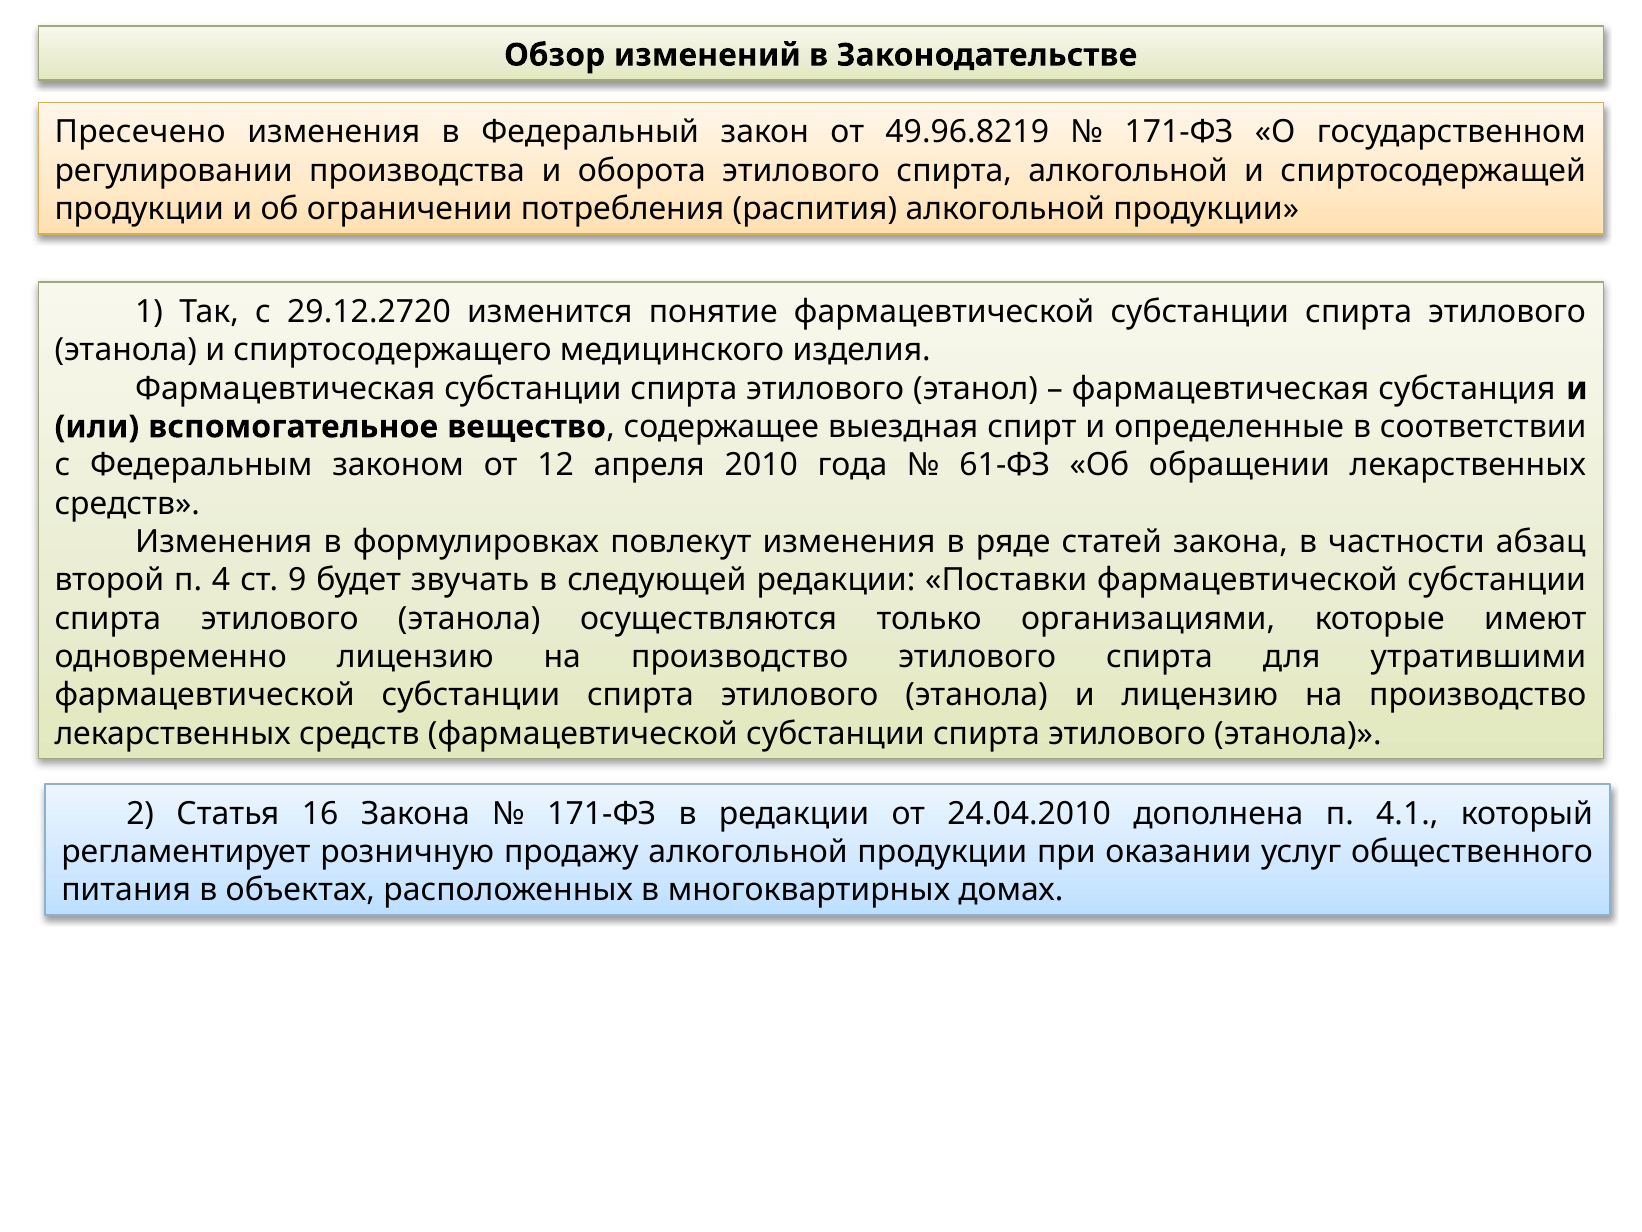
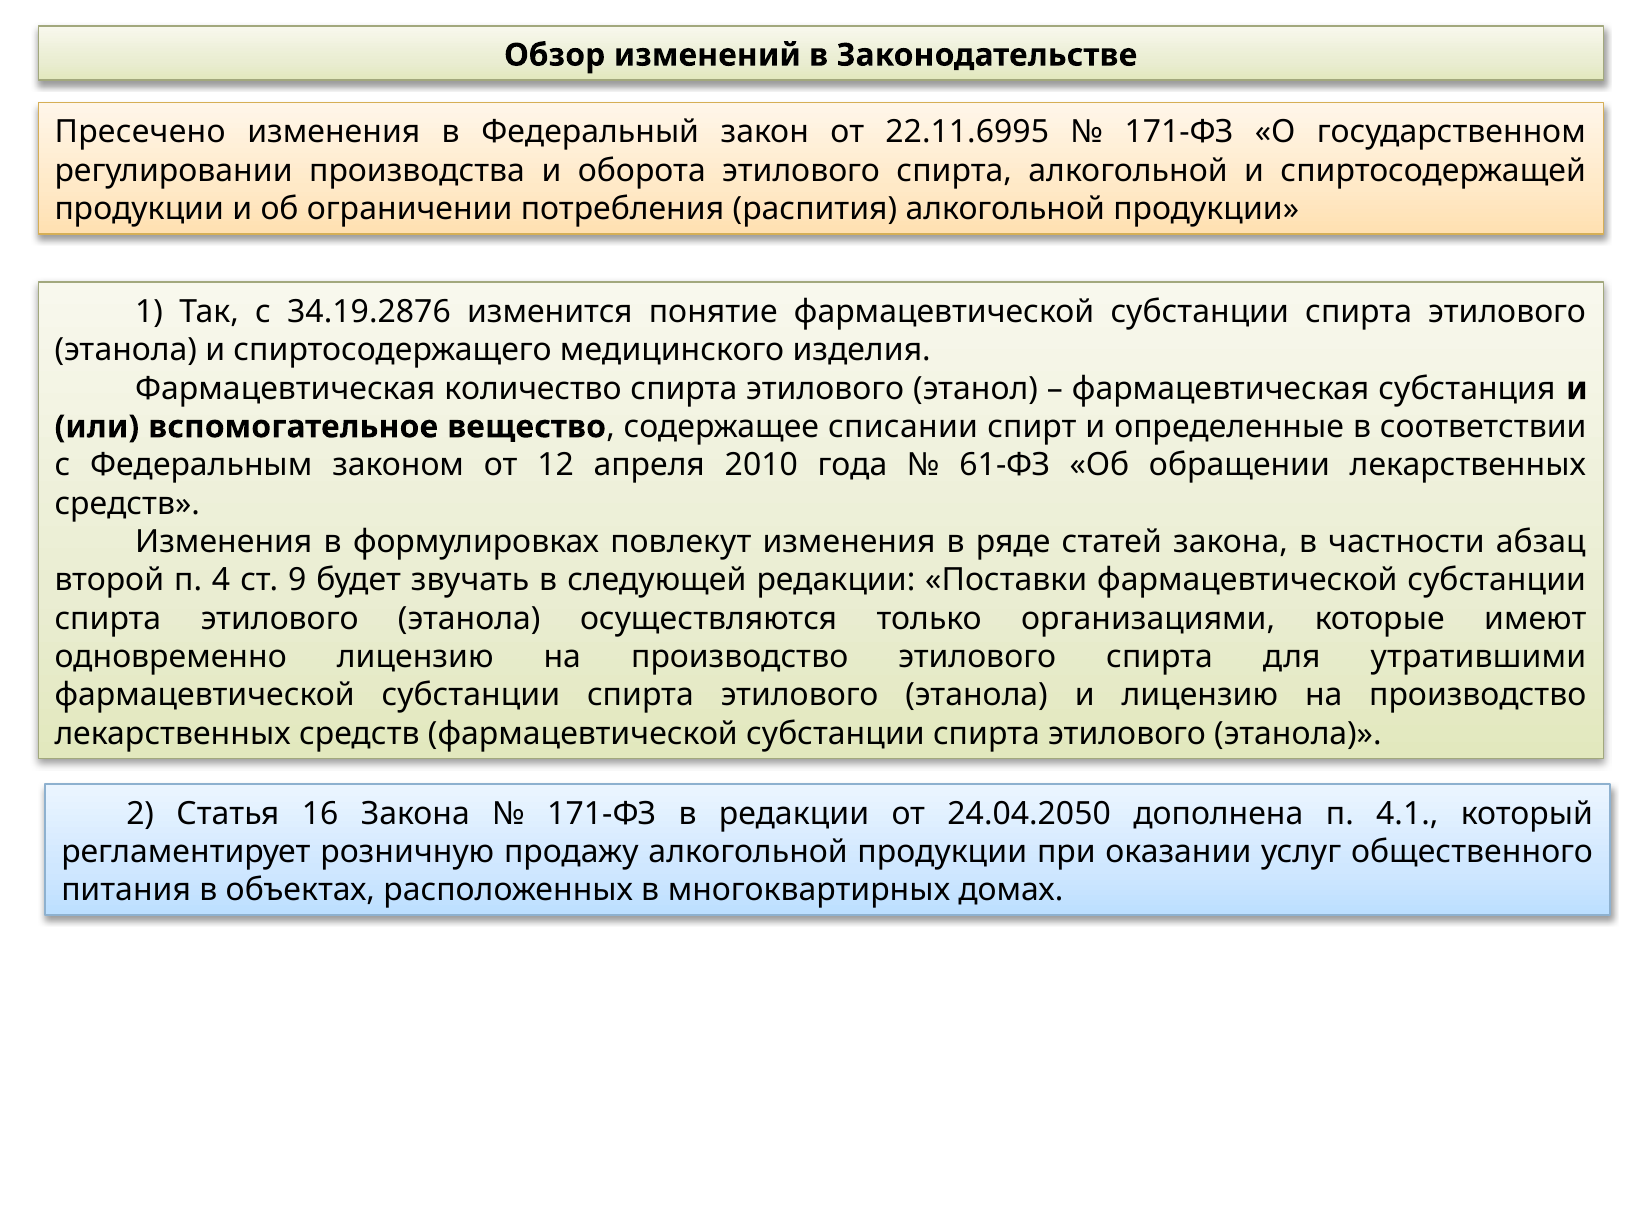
49.96.8219: 49.96.8219 -> 22.11.6995 (967, 132)
29.12.2720: 29.12.2720 -> 34.19.2876 (369, 312)
Фармацевтическая субстанции: субстанции -> количество (533, 388)
выездная: выездная -> списании (903, 427)
24.04.2010: 24.04.2010 -> 24.04.2050 (1029, 813)
